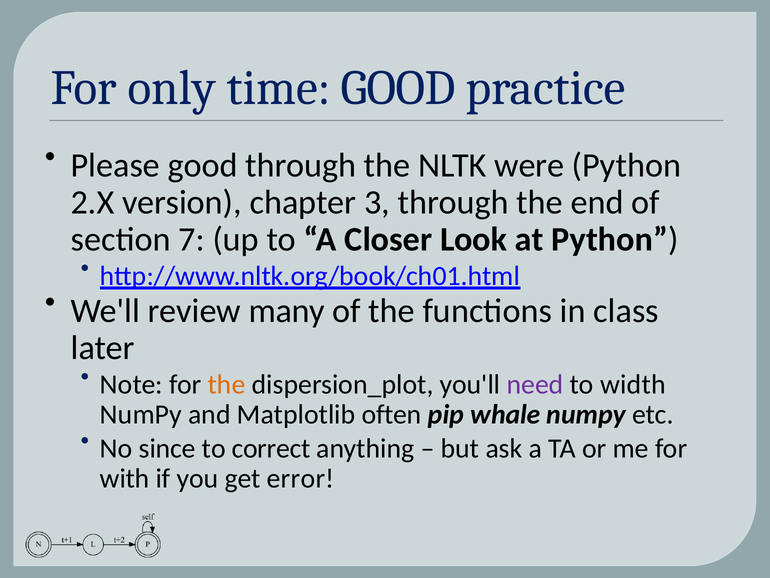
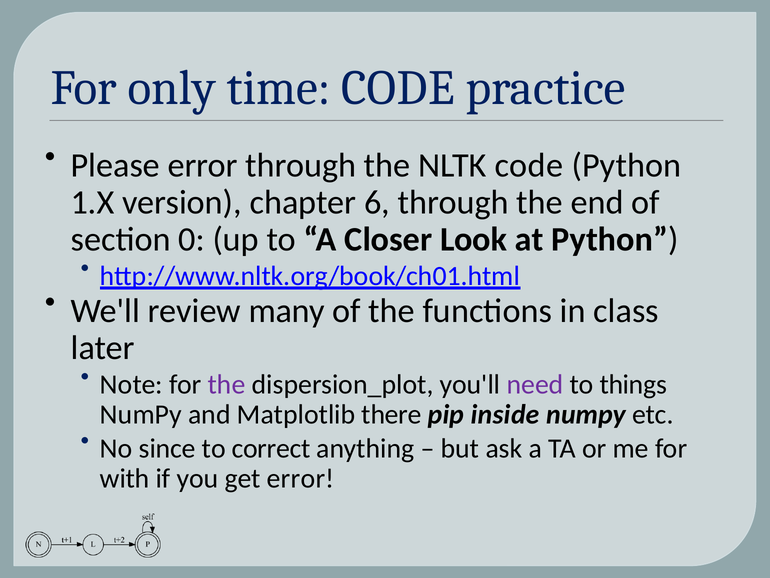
time GOOD: GOOD -> CODE (398, 88)
Please good: good -> error (203, 165)
NLTK were: were -> code (529, 165)
2.X: 2.X -> 1.X (93, 202)
3: 3 -> 6 (377, 202)
7: 7 -> 0 (192, 239)
the colour: orange -> purple (227, 384)
width: width -> things (633, 384)
often: often -> there (392, 414)
whale: whale -> inside (505, 414)
